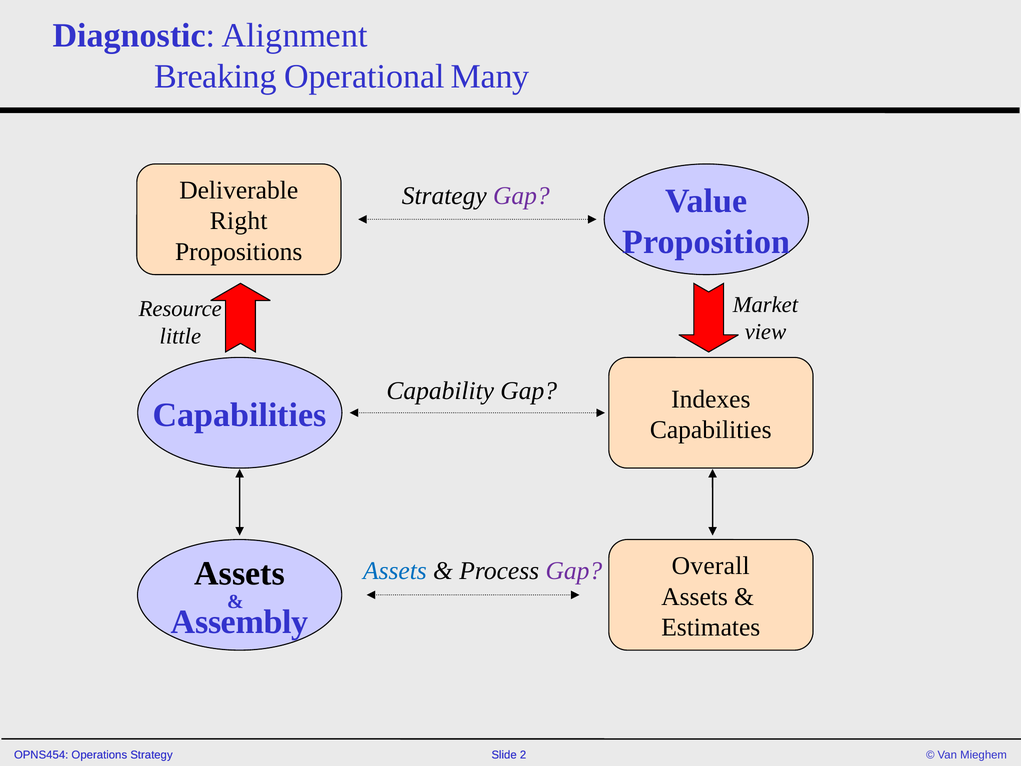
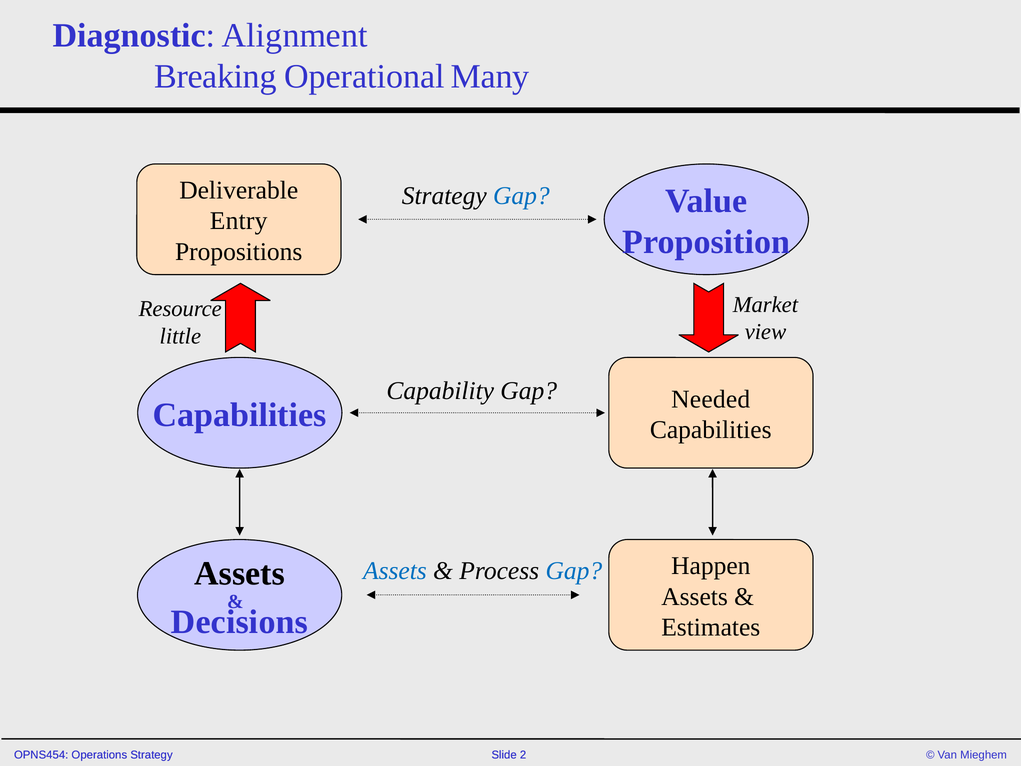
Gap colour: purple -> blue (521, 196)
Right: Right -> Entry (239, 221)
Indexes: Indexes -> Needed (711, 399)
Overall: Overall -> Happen (711, 566)
Gap colour: purple -> blue (574, 571)
Assembly: Assembly -> Decisions (239, 622)
